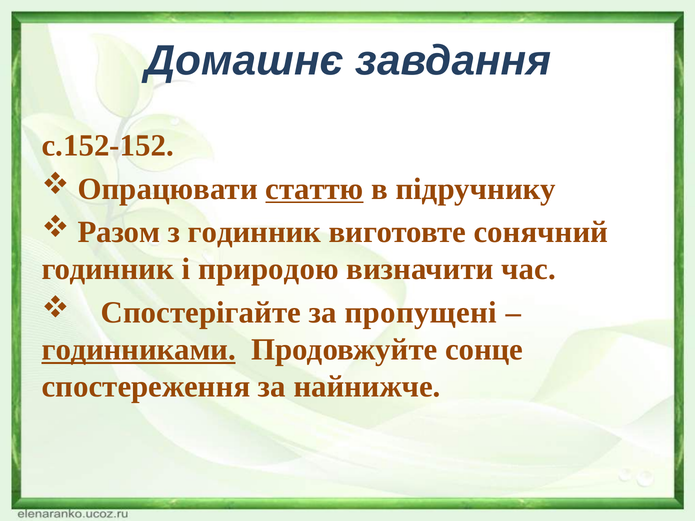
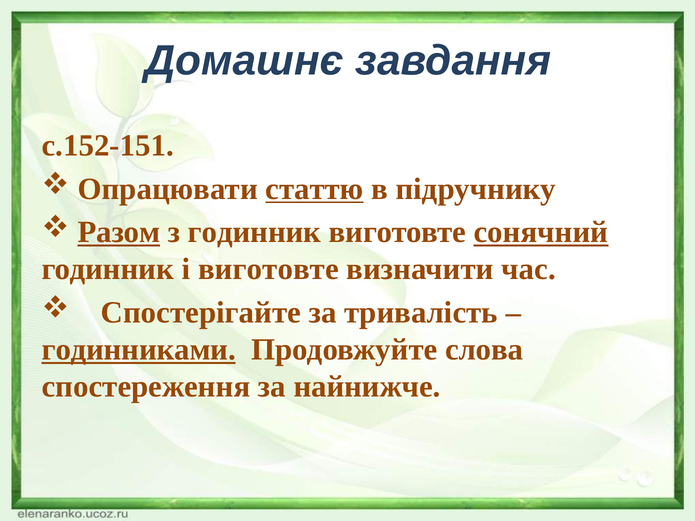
с.152-152: с.152-152 -> с.152-151 (108, 146)
Разом underline: none -> present (119, 232)
сонячний underline: none -> present (541, 232)
і природою: природою -> виготовте (268, 269)
пропущені: пропущені -> тривалість (421, 313)
сонце: сонце -> слова (484, 350)
